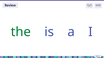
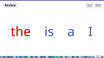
the colour: green -> red (21, 32)
